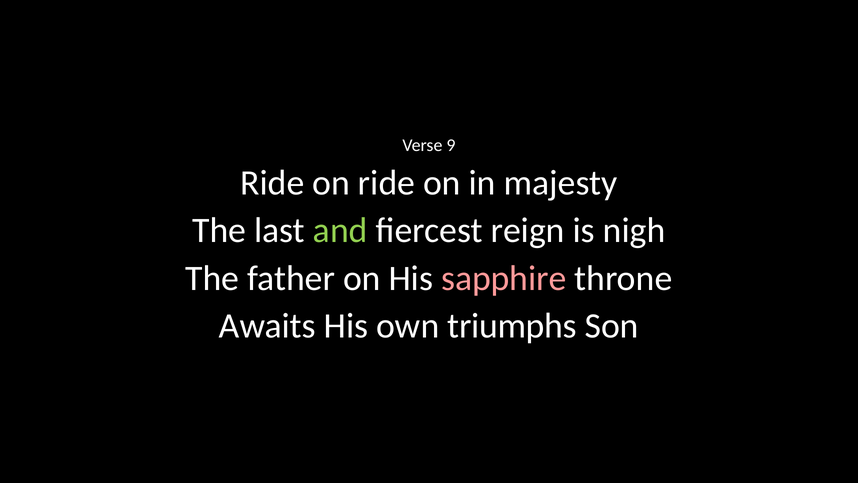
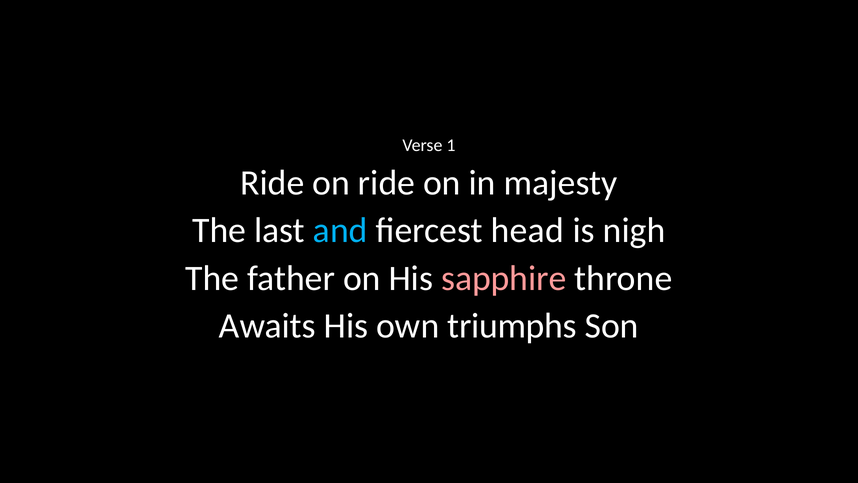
9: 9 -> 1 (451, 145)
and colour: light green -> light blue (340, 230)
reign: reign -> head (527, 230)
